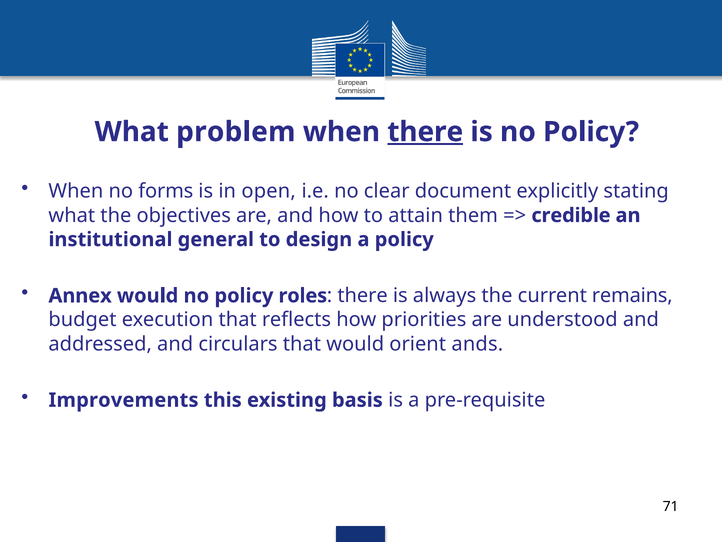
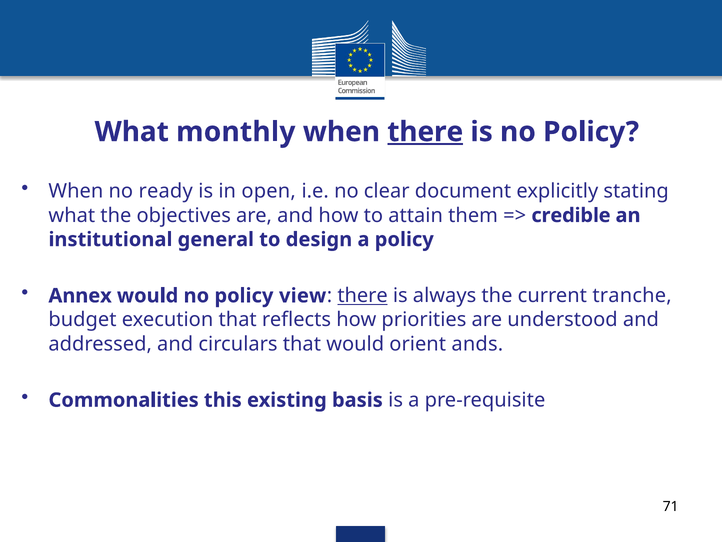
problem: problem -> monthly (236, 132)
forms: forms -> ready (166, 191)
roles: roles -> view (303, 295)
there underline: none -> present (363, 295)
remains: remains -> tranche (632, 295)
Improvements: Improvements -> Commonalities (124, 400)
